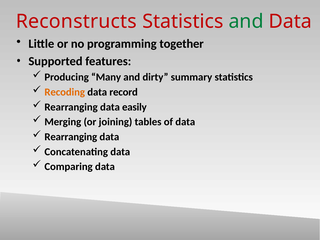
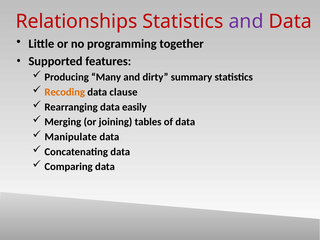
Reconstructs: Reconstructs -> Relationships (76, 21)
and colour: green -> purple (246, 21)
record: record -> clause (123, 92)
Rearranging: Rearranging -> Manipulate (71, 137)
